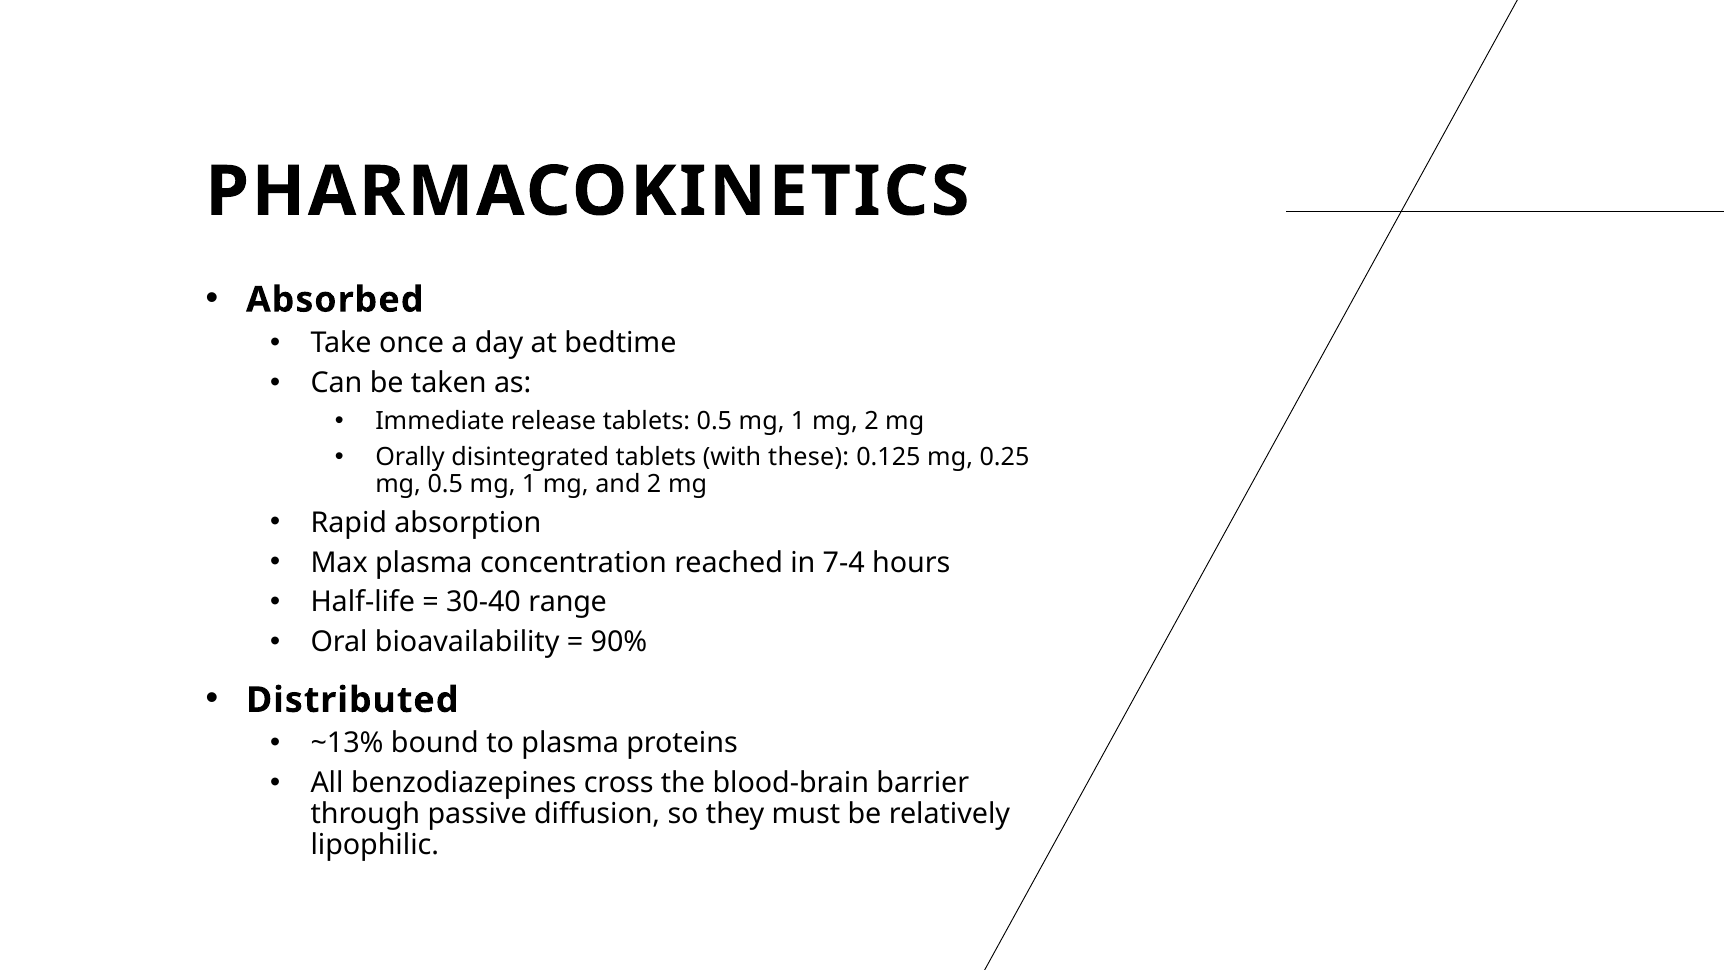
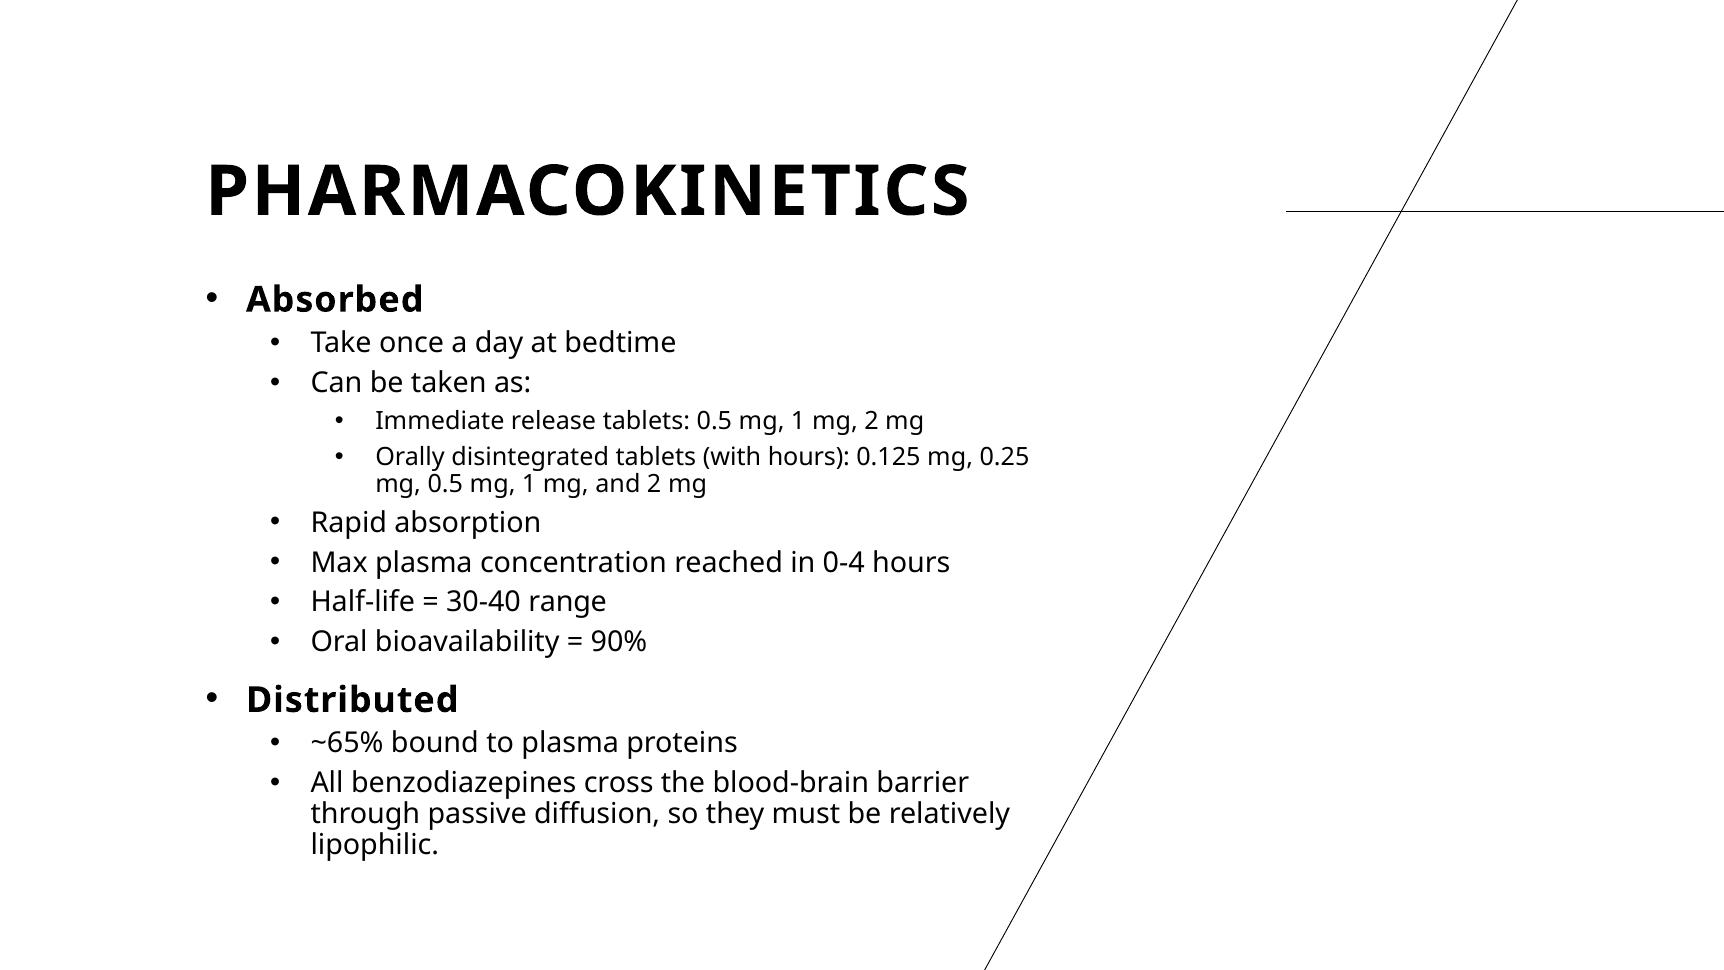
with these: these -> hours (809, 457)
7-4: 7-4 -> 0-4 (844, 562)
~13%: ~13% -> ~65% (347, 743)
